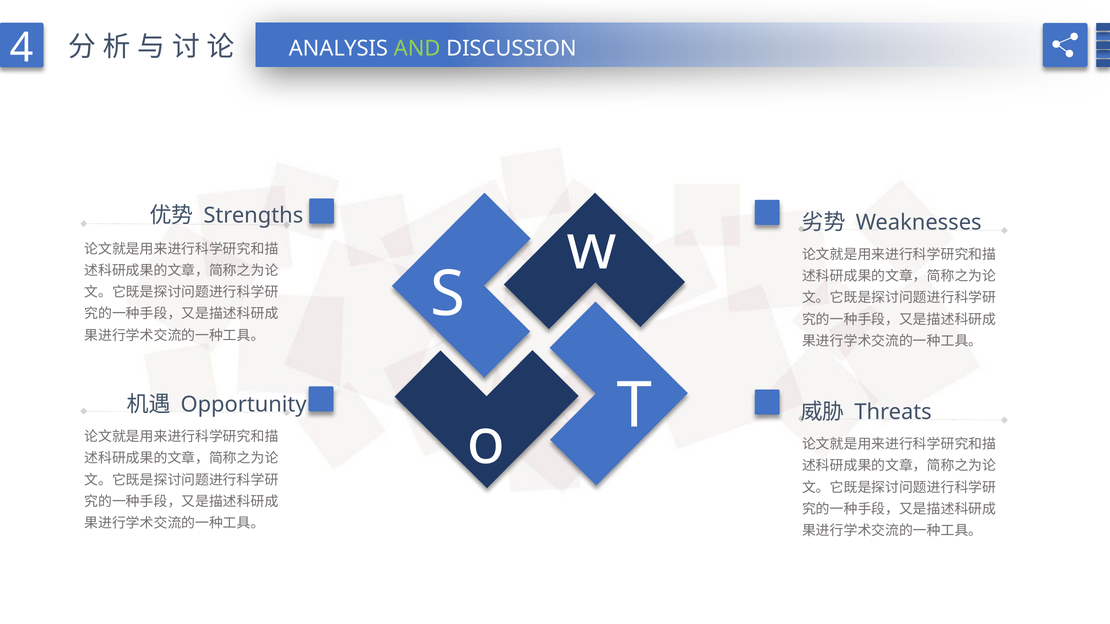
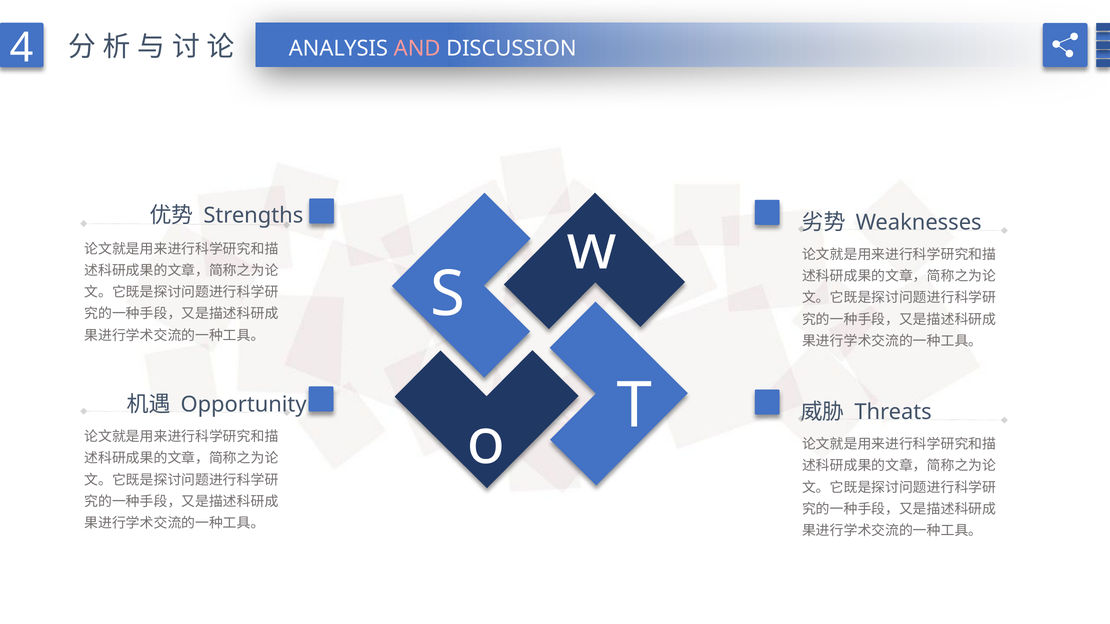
AND colour: light green -> pink (417, 48)
